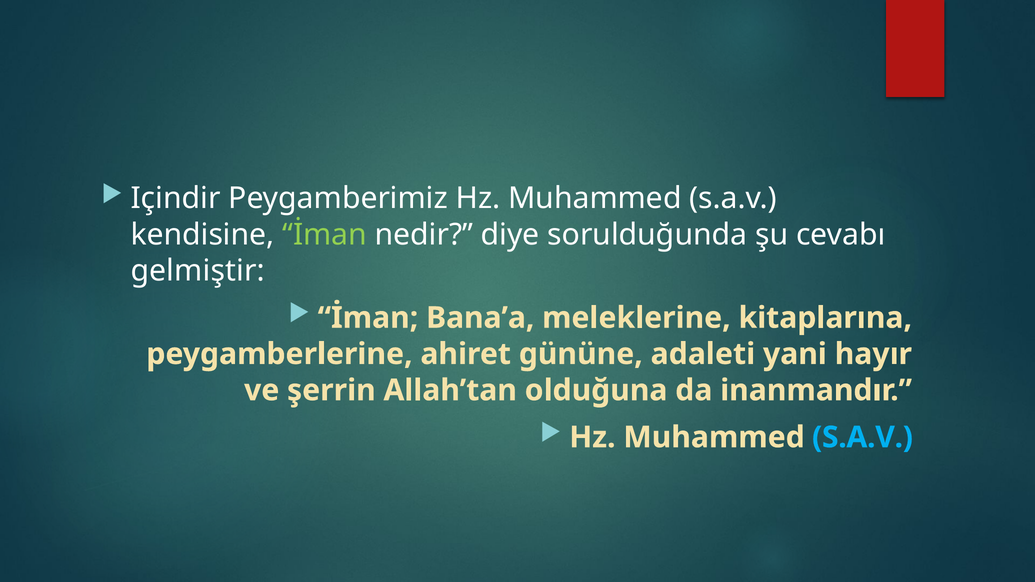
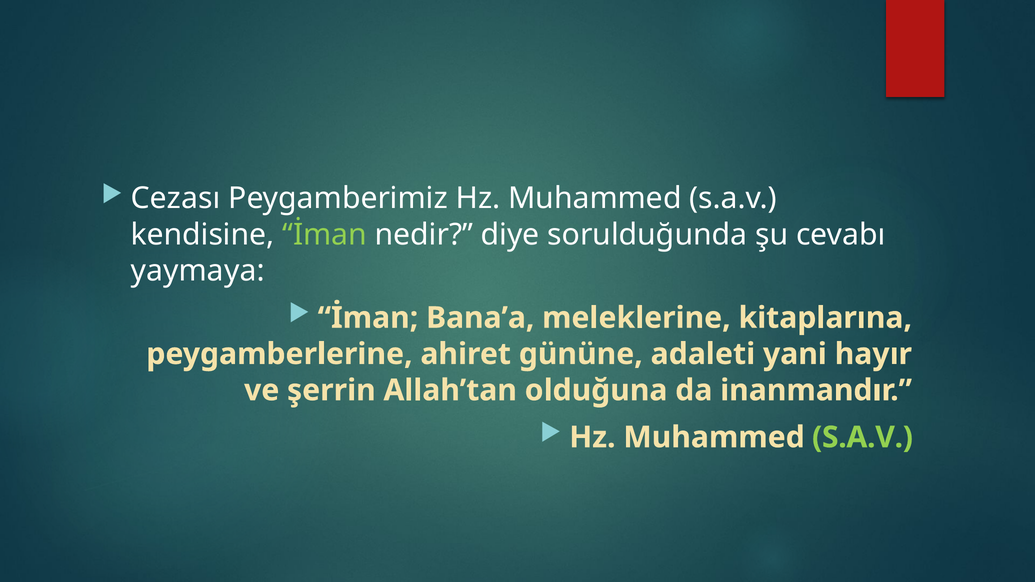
Içindir: Içindir -> Cezası (176, 198)
gelmiştir: gelmiştir -> yaymaya (198, 271)
S.A.V colour: light blue -> light green (862, 437)
